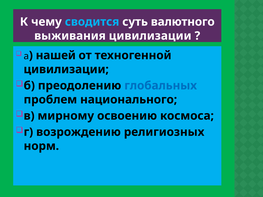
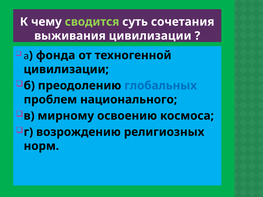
сводится colour: light blue -> light green (92, 22)
валютного: валютного -> сочетания (183, 22)
нашей: нашей -> фонда (56, 55)
